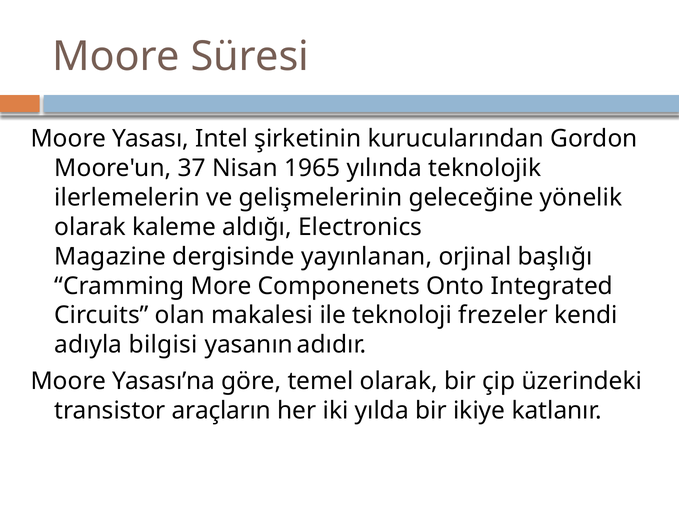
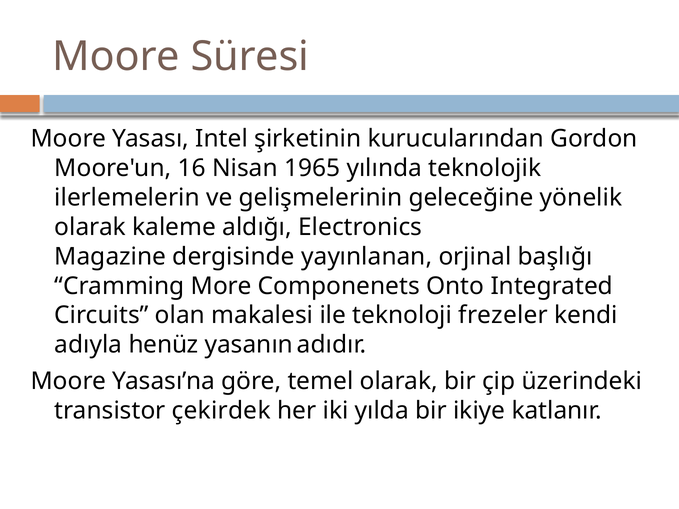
37: 37 -> 16 (192, 168)
bilgisi: bilgisi -> henüz (163, 345)
araçların: araçların -> çekirdek (221, 411)
